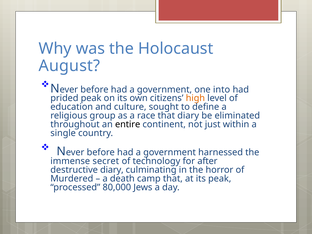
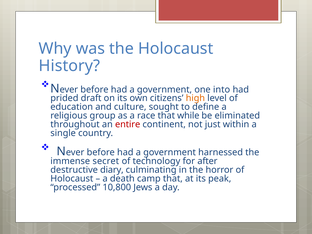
August: August -> History (69, 66)
prided peak: peak -> draft (91, 98)
that diary: diary -> while (188, 116)
entire colour: black -> red (128, 124)
Murdered: Murdered -> Holocaust (72, 179)
80,000: 80,000 -> 10,800 (117, 187)
